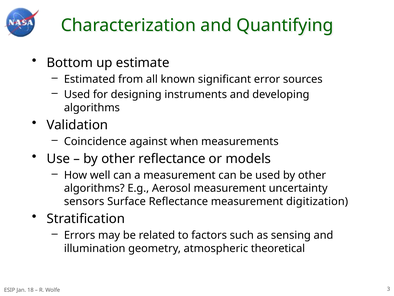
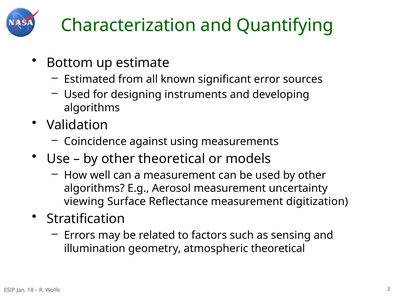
when: when -> using (184, 141)
other reflectance: reflectance -> theoretical (172, 158)
sensors: sensors -> viewing (84, 201)
